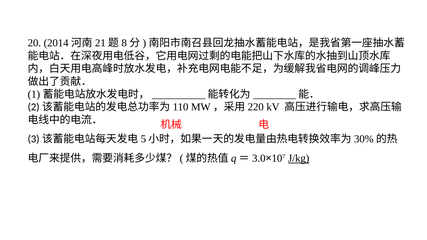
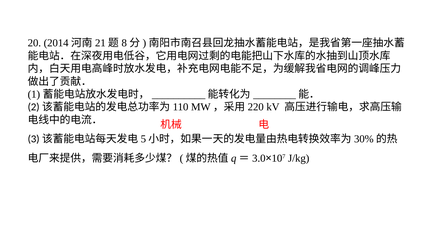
J/kg underline: present -> none (299, 158)
